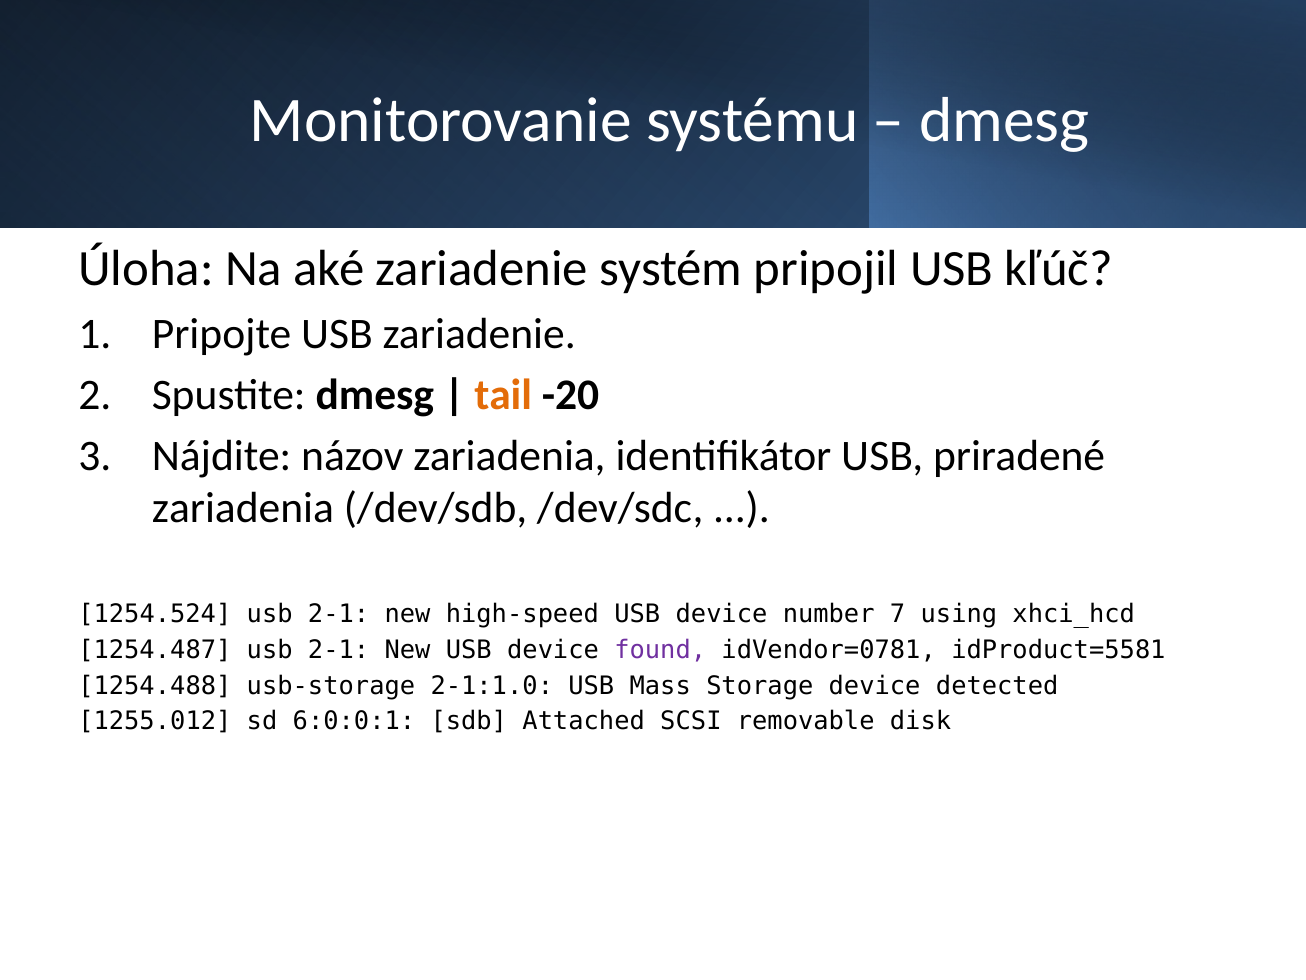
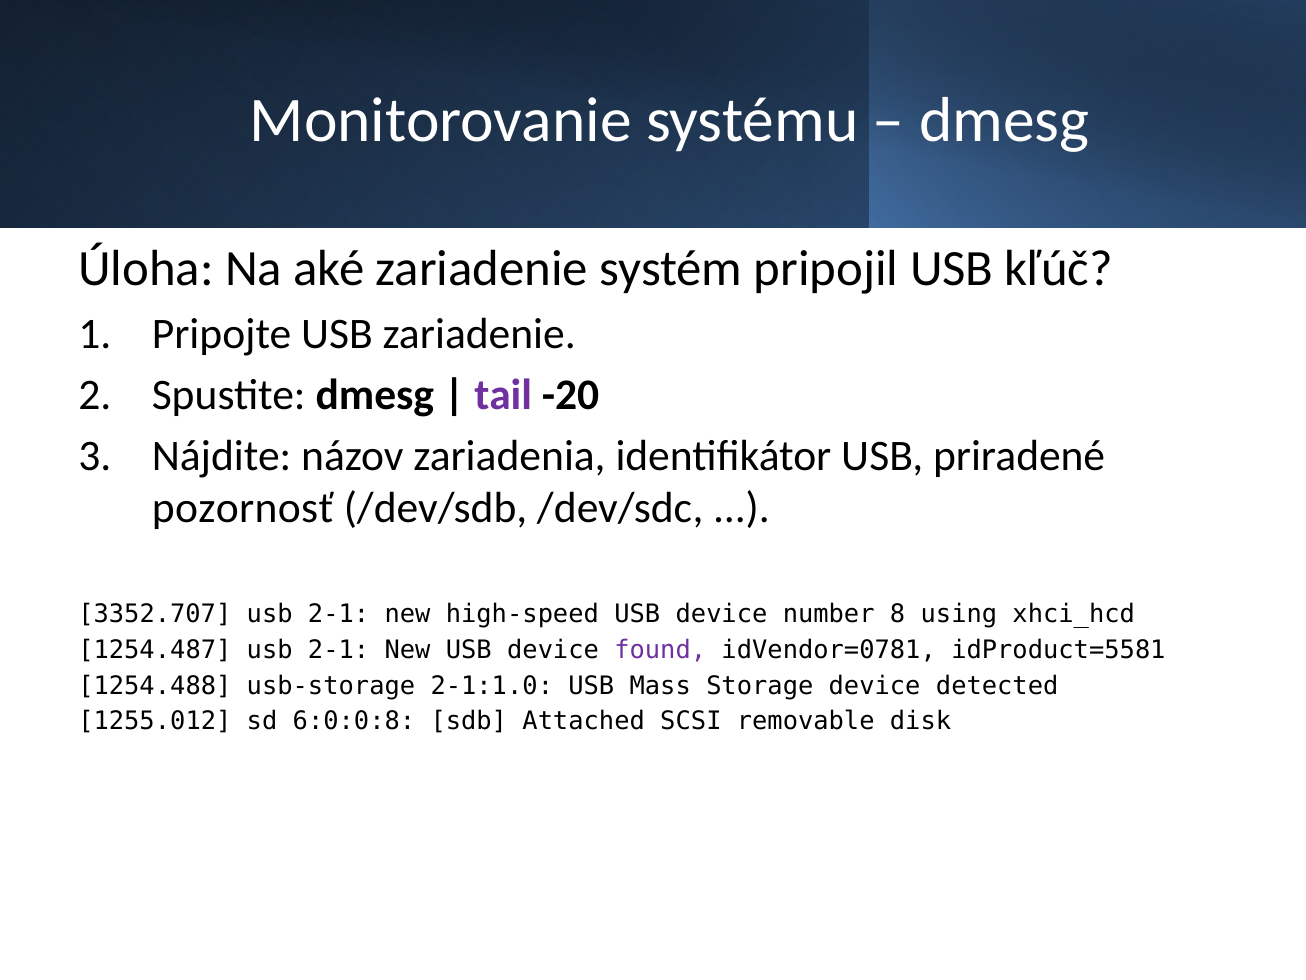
tail colour: orange -> purple (503, 395)
zariadenia: zariadenia -> pozornosť (243, 508)
1254.524: 1254.524 -> 3352.707 (155, 614)
7: 7 -> 8 (898, 614)
6:0:0:1: 6:0:0:1 -> 6:0:0:8 (354, 721)
